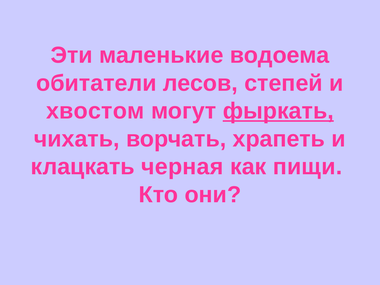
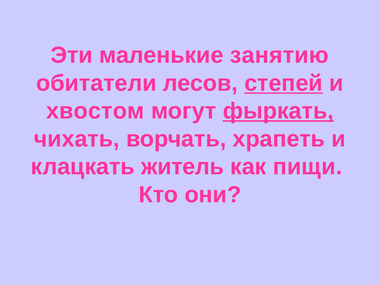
водоема: водоема -> занятию (279, 55)
степей underline: none -> present (283, 83)
черная: черная -> житель (183, 167)
